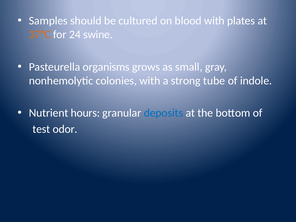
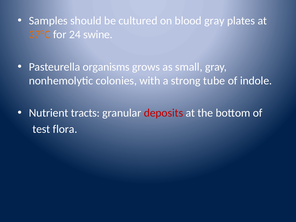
blood with: with -> gray (214, 21)
hours: hours -> tracts (85, 113)
deposits colour: blue -> red (163, 113)
odor: odor -> flora (65, 129)
